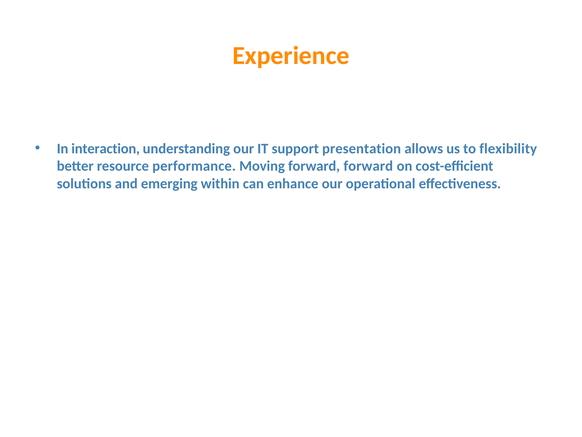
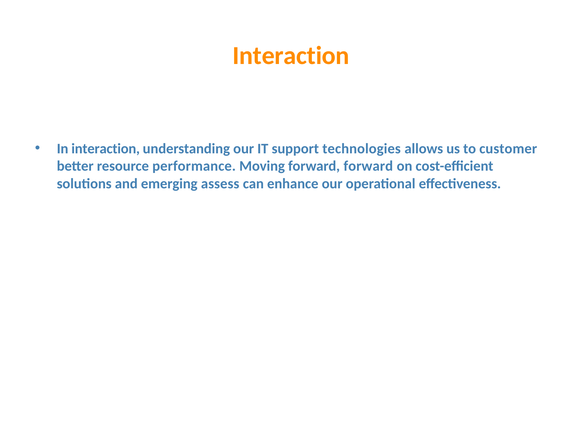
Experience: Experience -> Interaction (291, 56)
presentation: presentation -> technologies (362, 148)
flexibility: flexibility -> customer (508, 148)
within: within -> assess (220, 183)
